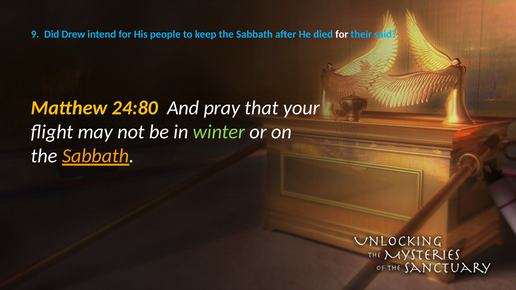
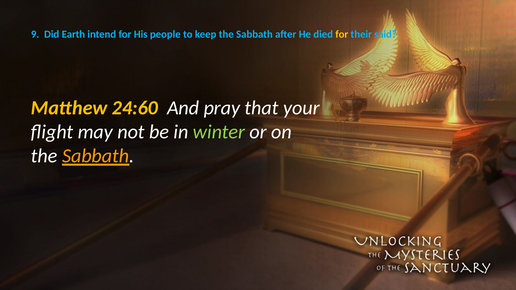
Drew: Drew -> Earth (73, 34)
for colour: white -> yellow (342, 34)
24:80: 24:80 -> 24:60 (135, 108)
